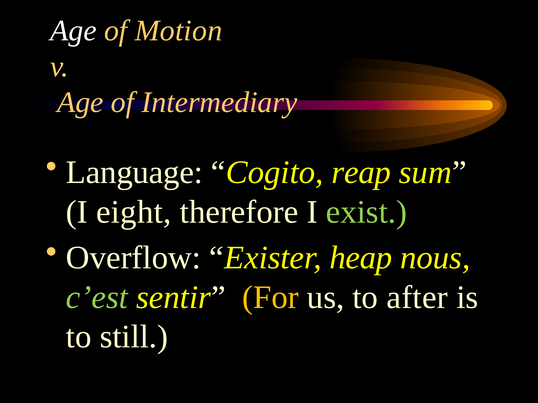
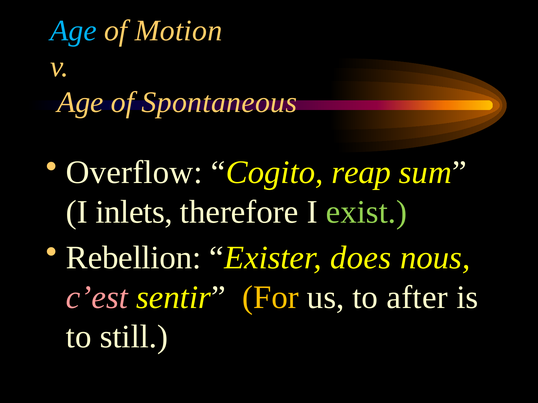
Age colour: white -> light blue (73, 31)
Intermediary: Intermediary -> Spontaneous (219, 102)
Language: Language -> Overflow (134, 173)
eight: eight -> inlets (134, 212)
Overflow: Overflow -> Rebellion (134, 258)
heap: heap -> does (361, 258)
c’est colour: light green -> pink (97, 298)
